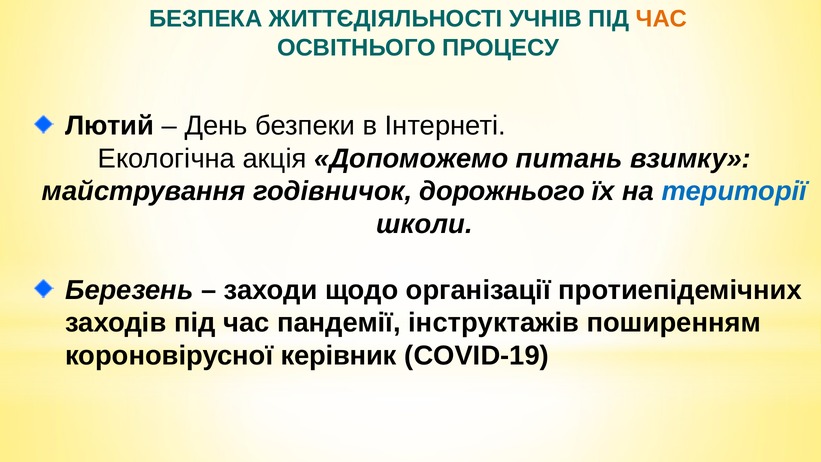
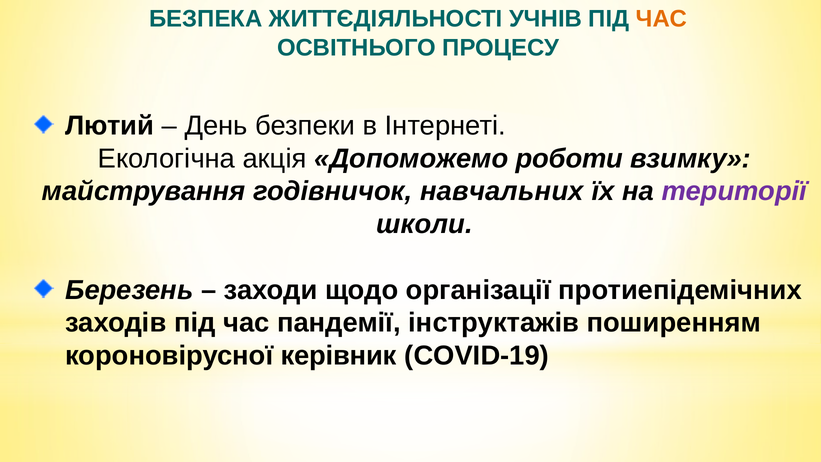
питань: питань -> роботи (569, 159)
дорожнього: дорожнього -> навчальних (502, 191)
території colour: blue -> purple (734, 191)
